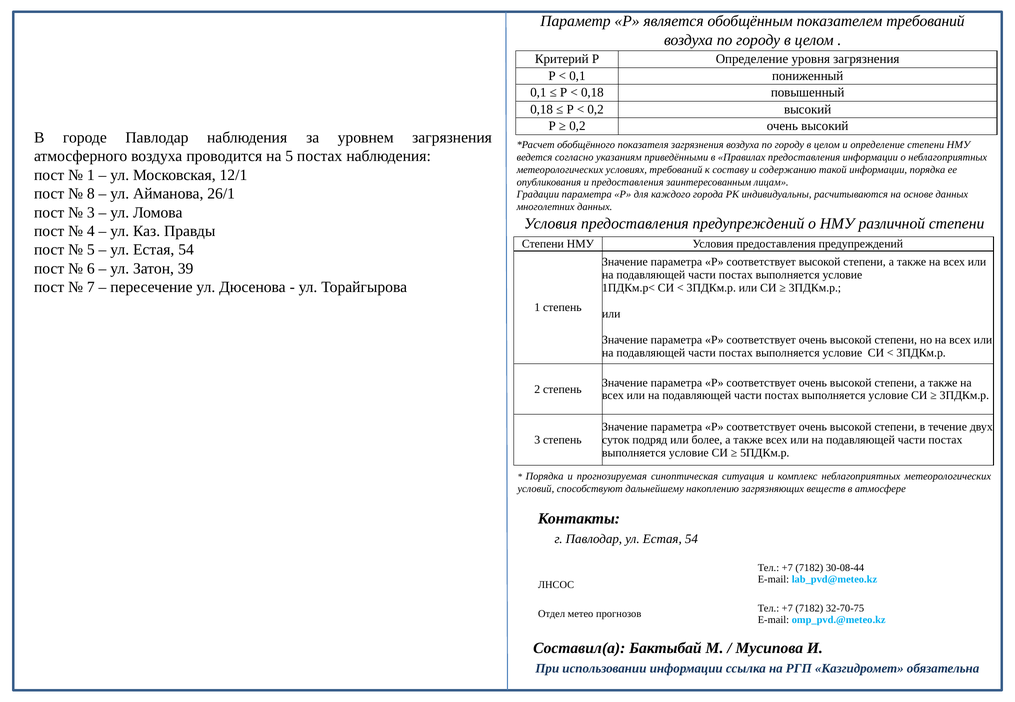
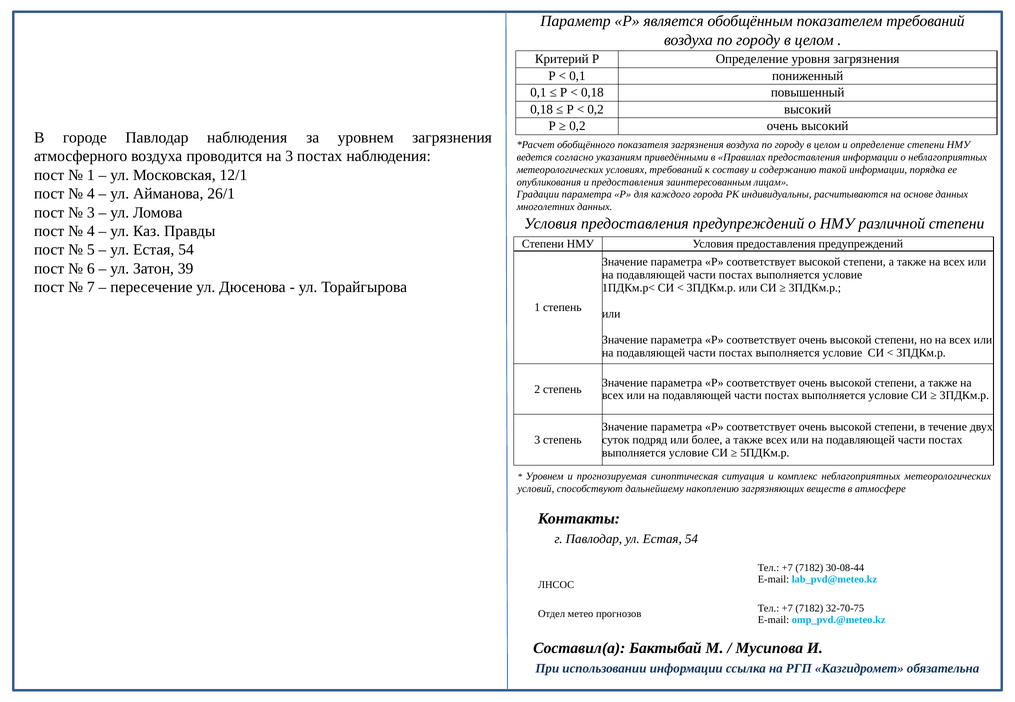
на 5: 5 -> 3 (289, 156)
8: 8 -> 4 (91, 194)
Порядка: Порядка -> Уровнем (545, 477)
